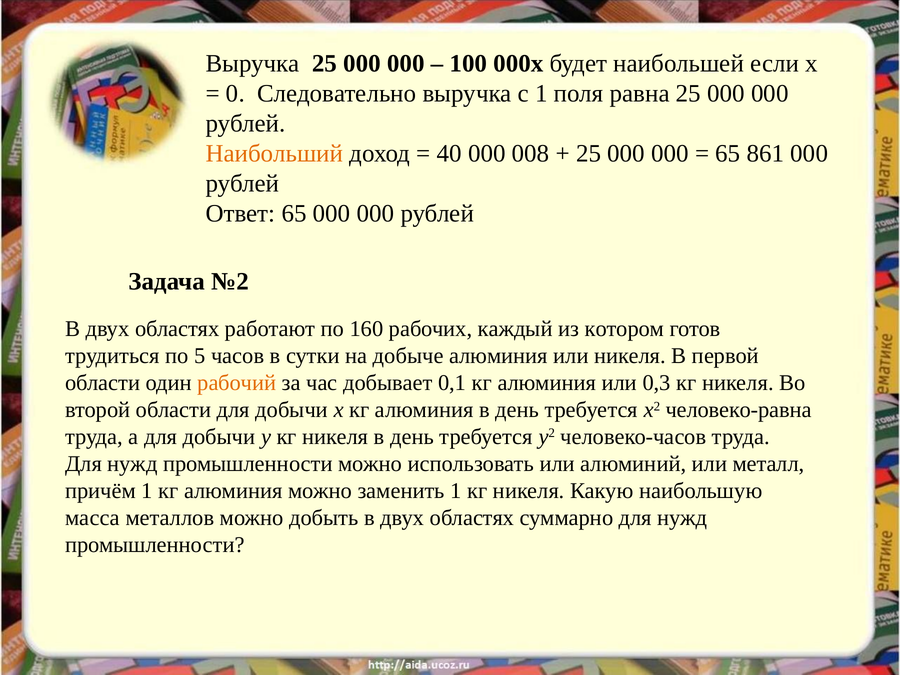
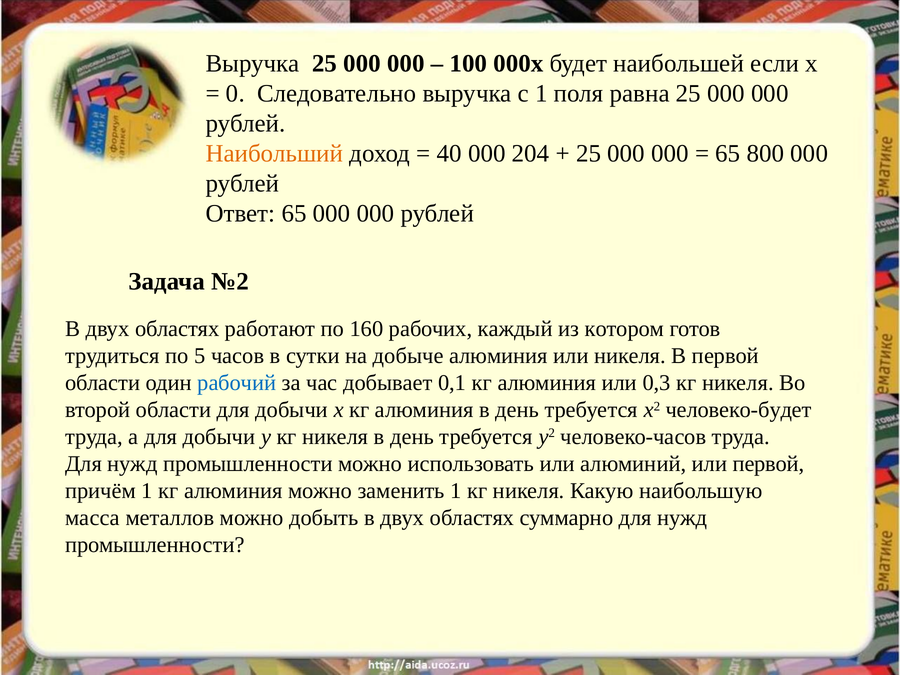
008: 008 -> 204 (531, 153)
861: 861 -> 800 (765, 153)
рабочий colour: orange -> blue (237, 383)
человеко-равна: человеко-равна -> человеко-будет (739, 410)
или металл: металл -> первой (769, 464)
